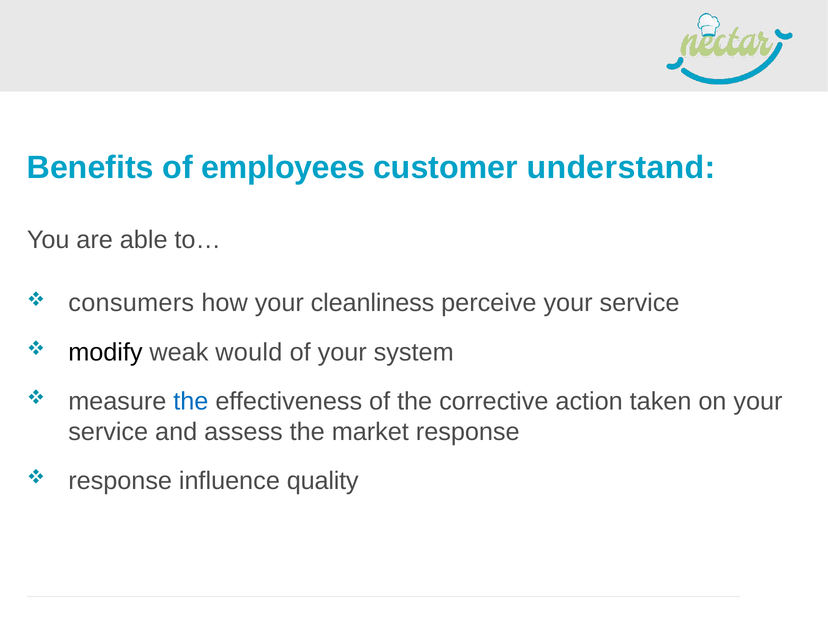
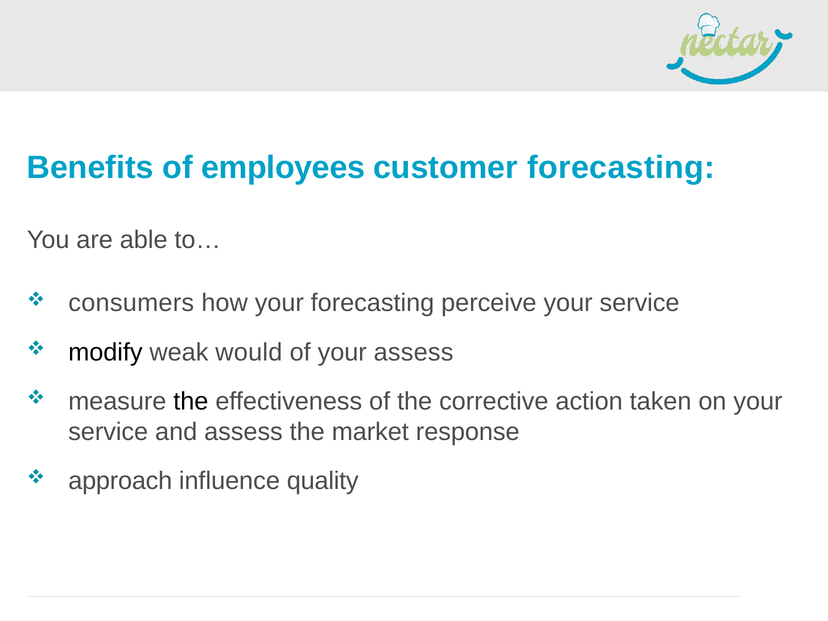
customer understand: understand -> forecasting (621, 168)
your cleanliness: cleanliness -> forecasting (372, 303)
your system: system -> assess (414, 352)
the colour: blue -> black (191, 401)
response: response -> approach (120, 481)
